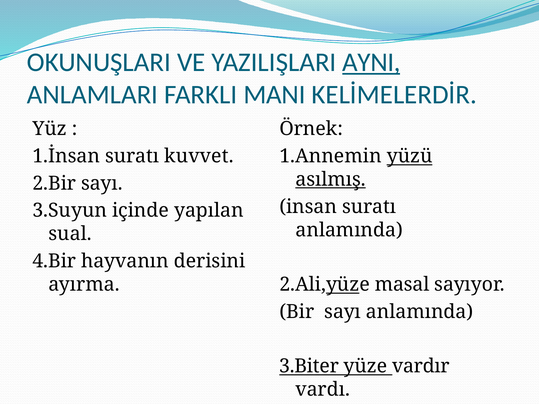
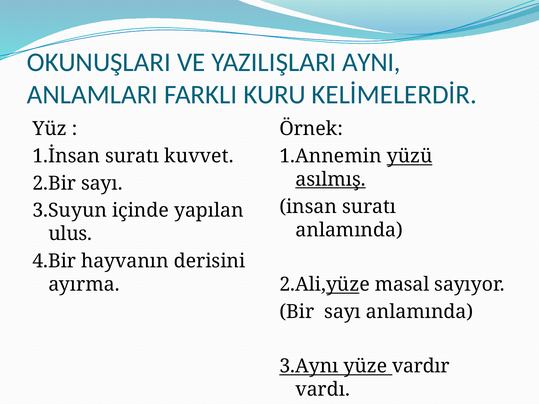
AYNI underline: present -> none (371, 62)
MANI: MANI -> KURU (275, 95)
sual: sual -> ulus (70, 234)
3.Biter: 3.Biter -> 3.Aynı (309, 366)
